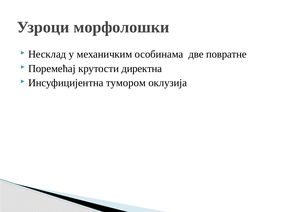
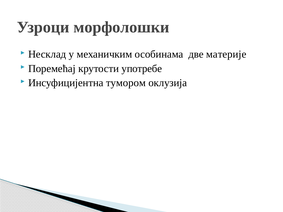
повратне: повратне -> материје (226, 54)
директна: директна -> употребе (142, 69)
